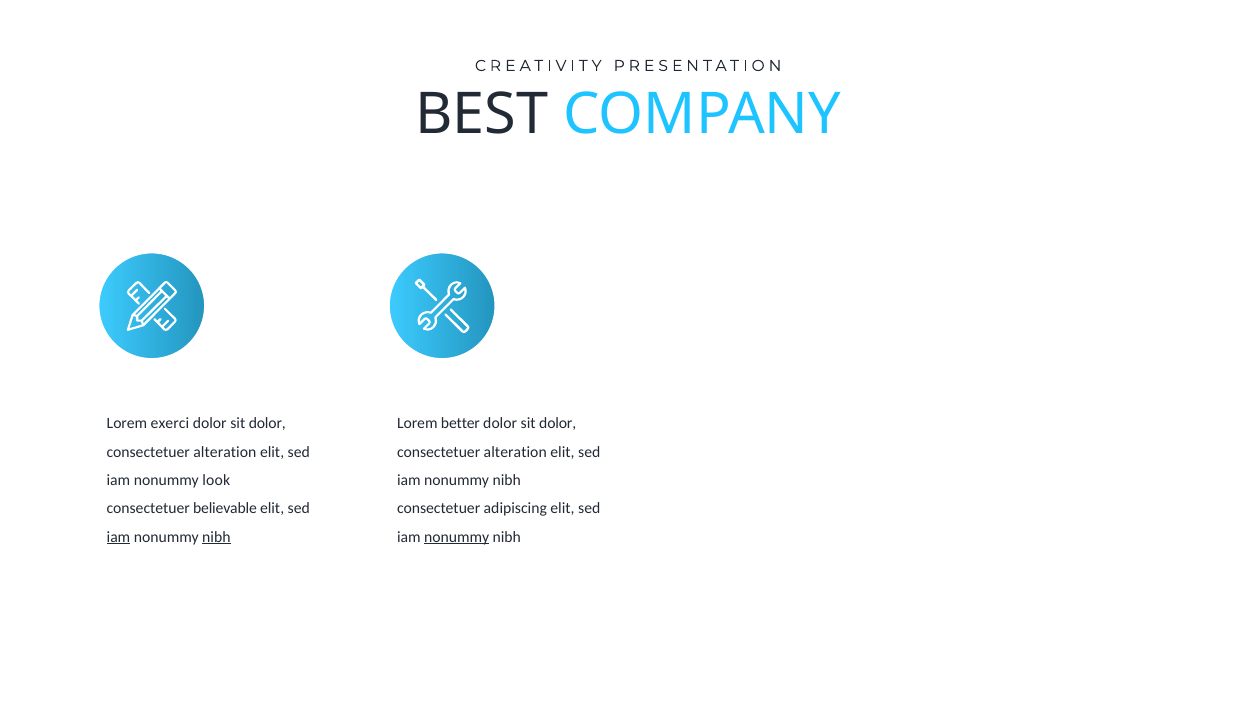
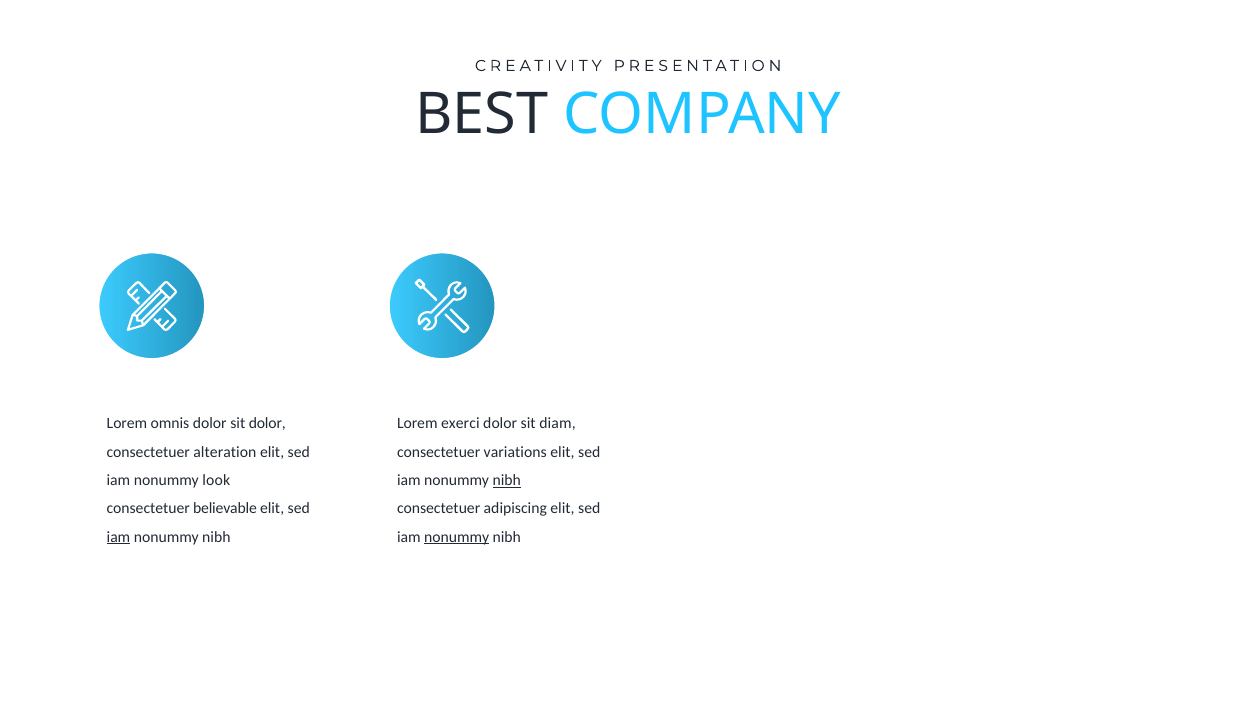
exerci: exerci -> omnis (170, 424)
better: better -> exerci (460, 424)
dolor: dolor -> diam (558, 424)
alteration: alteration -> variations (515, 452)
nibh underline: none -> present (507, 480)
nibh underline: present -> none (216, 537)
